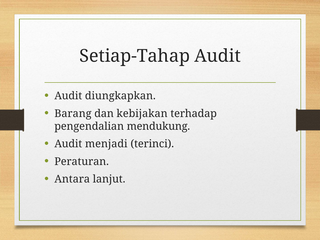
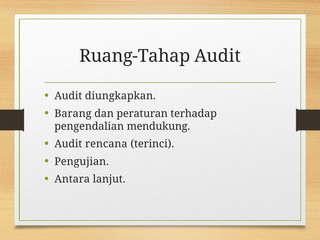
Setiap-Tahap: Setiap-Tahap -> Ruang-Tahap (135, 56)
kebijakan: kebijakan -> peraturan (142, 113)
menjadi: menjadi -> rencana (106, 144)
Peraturan: Peraturan -> Pengujian (82, 161)
